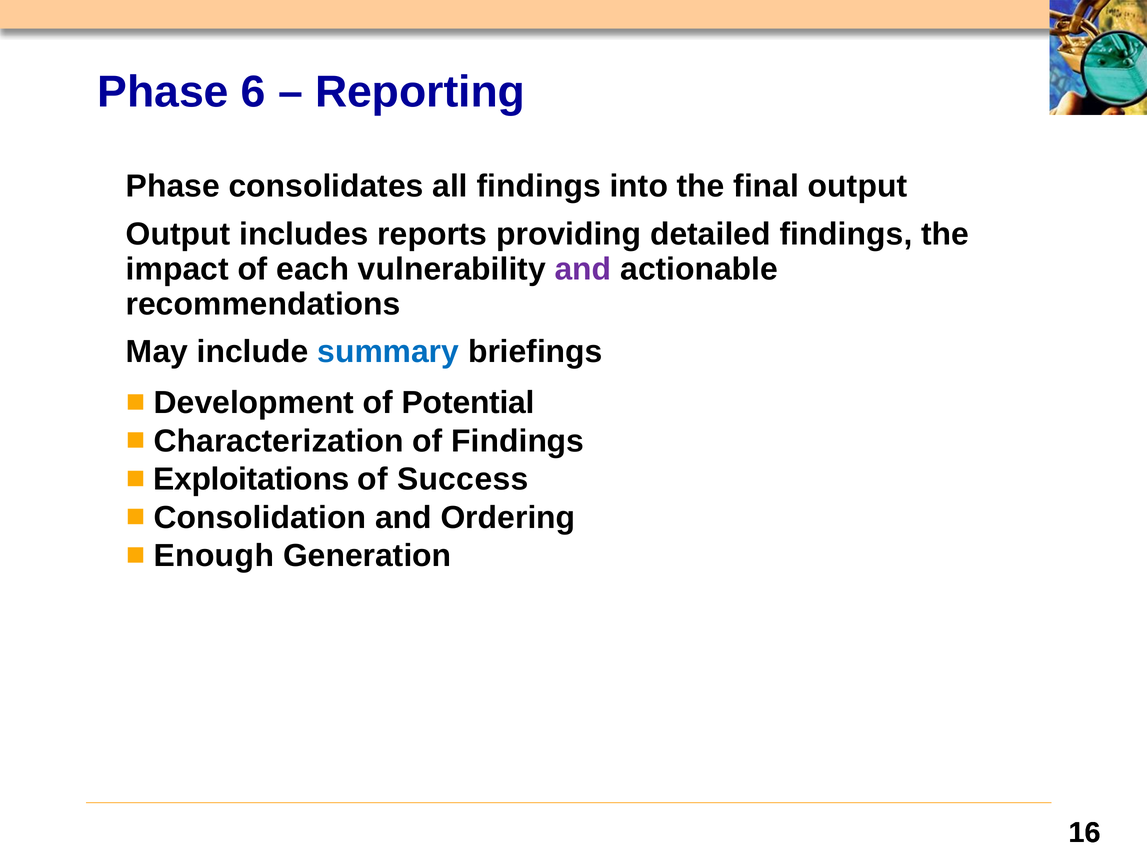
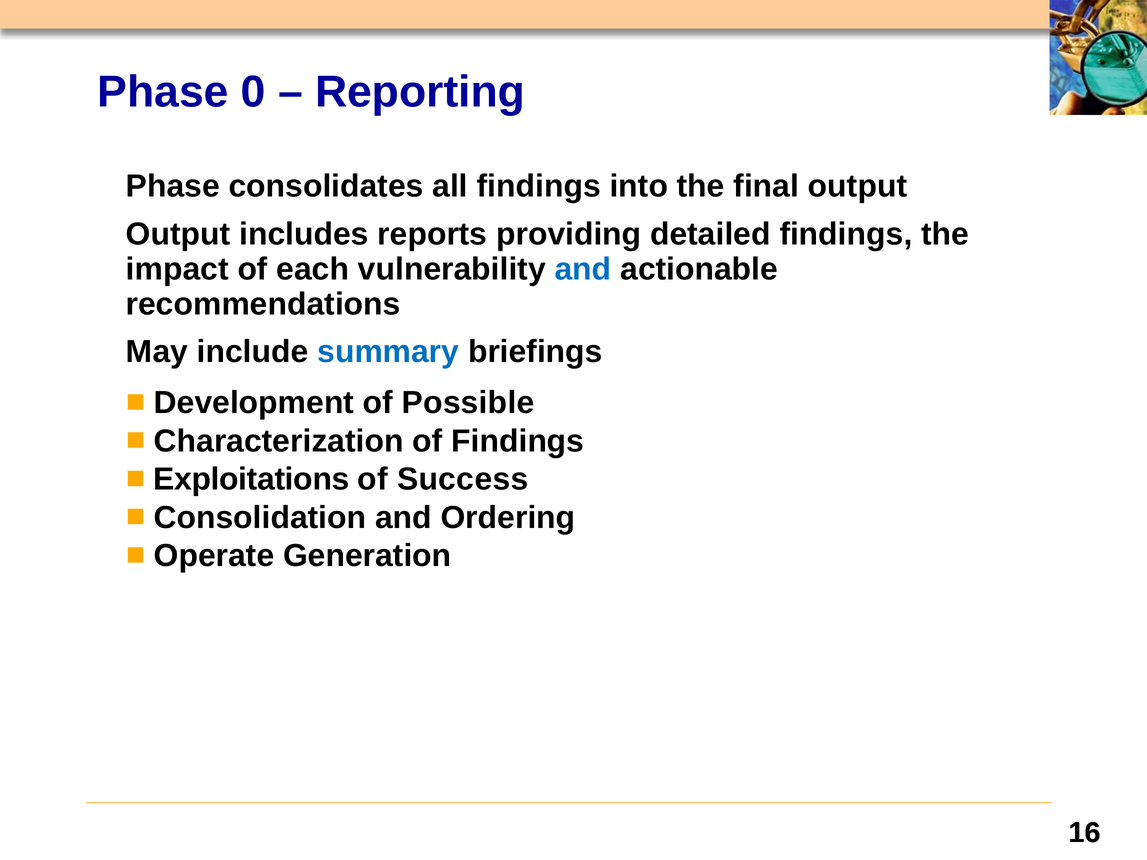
6: 6 -> 0 (253, 92)
and colour: purple -> blue (583, 269)
Potential: Potential -> Possible (468, 403)
Enough: Enough -> Operate (214, 556)
